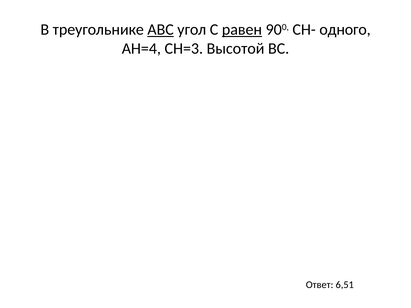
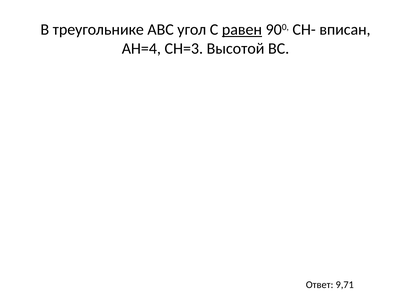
АВС underline: present -> none (161, 30)
одного: одного -> вписан (345, 30)
6,51: 6,51 -> 9,71 (345, 285)
